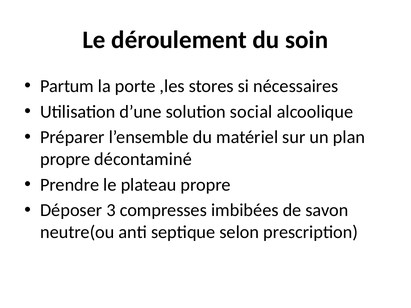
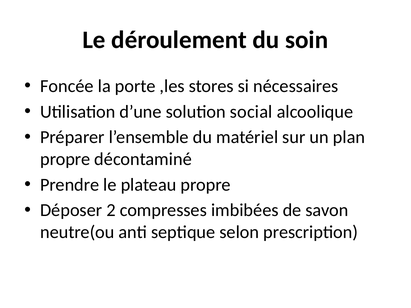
Partum: Partum -> Foncée (67, 86)
3: 3 -> 2 (111, 210)
